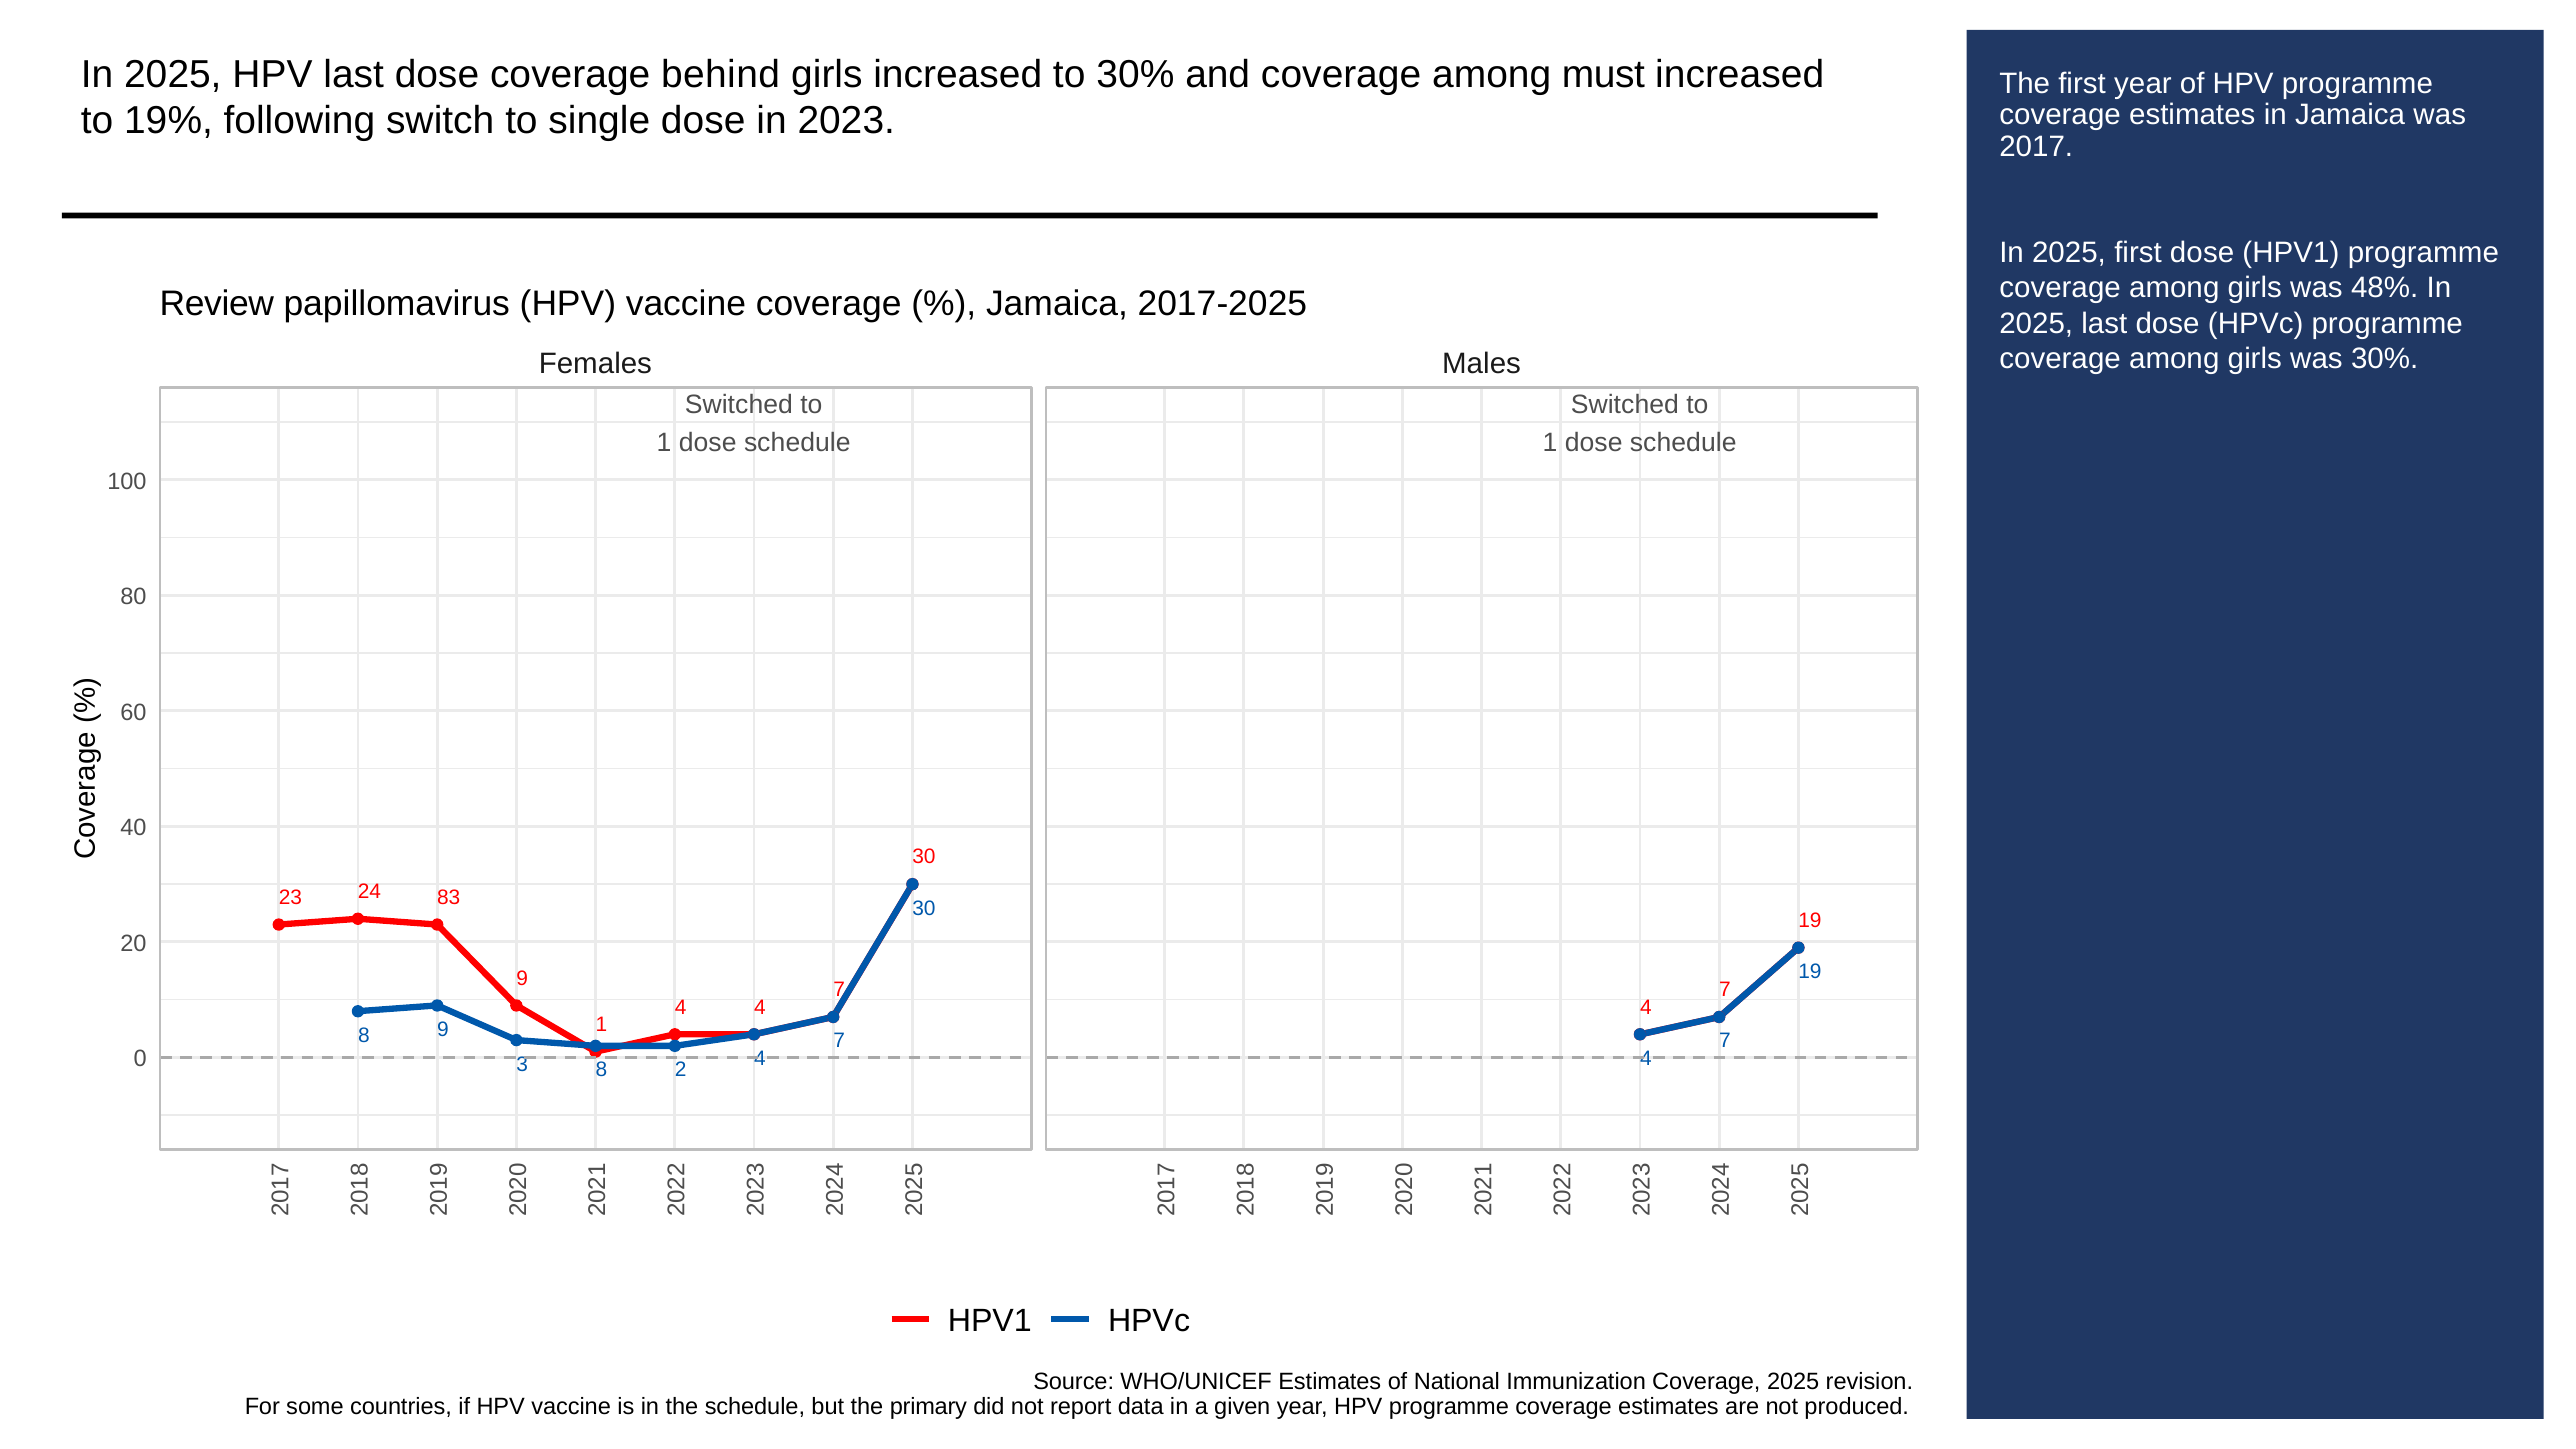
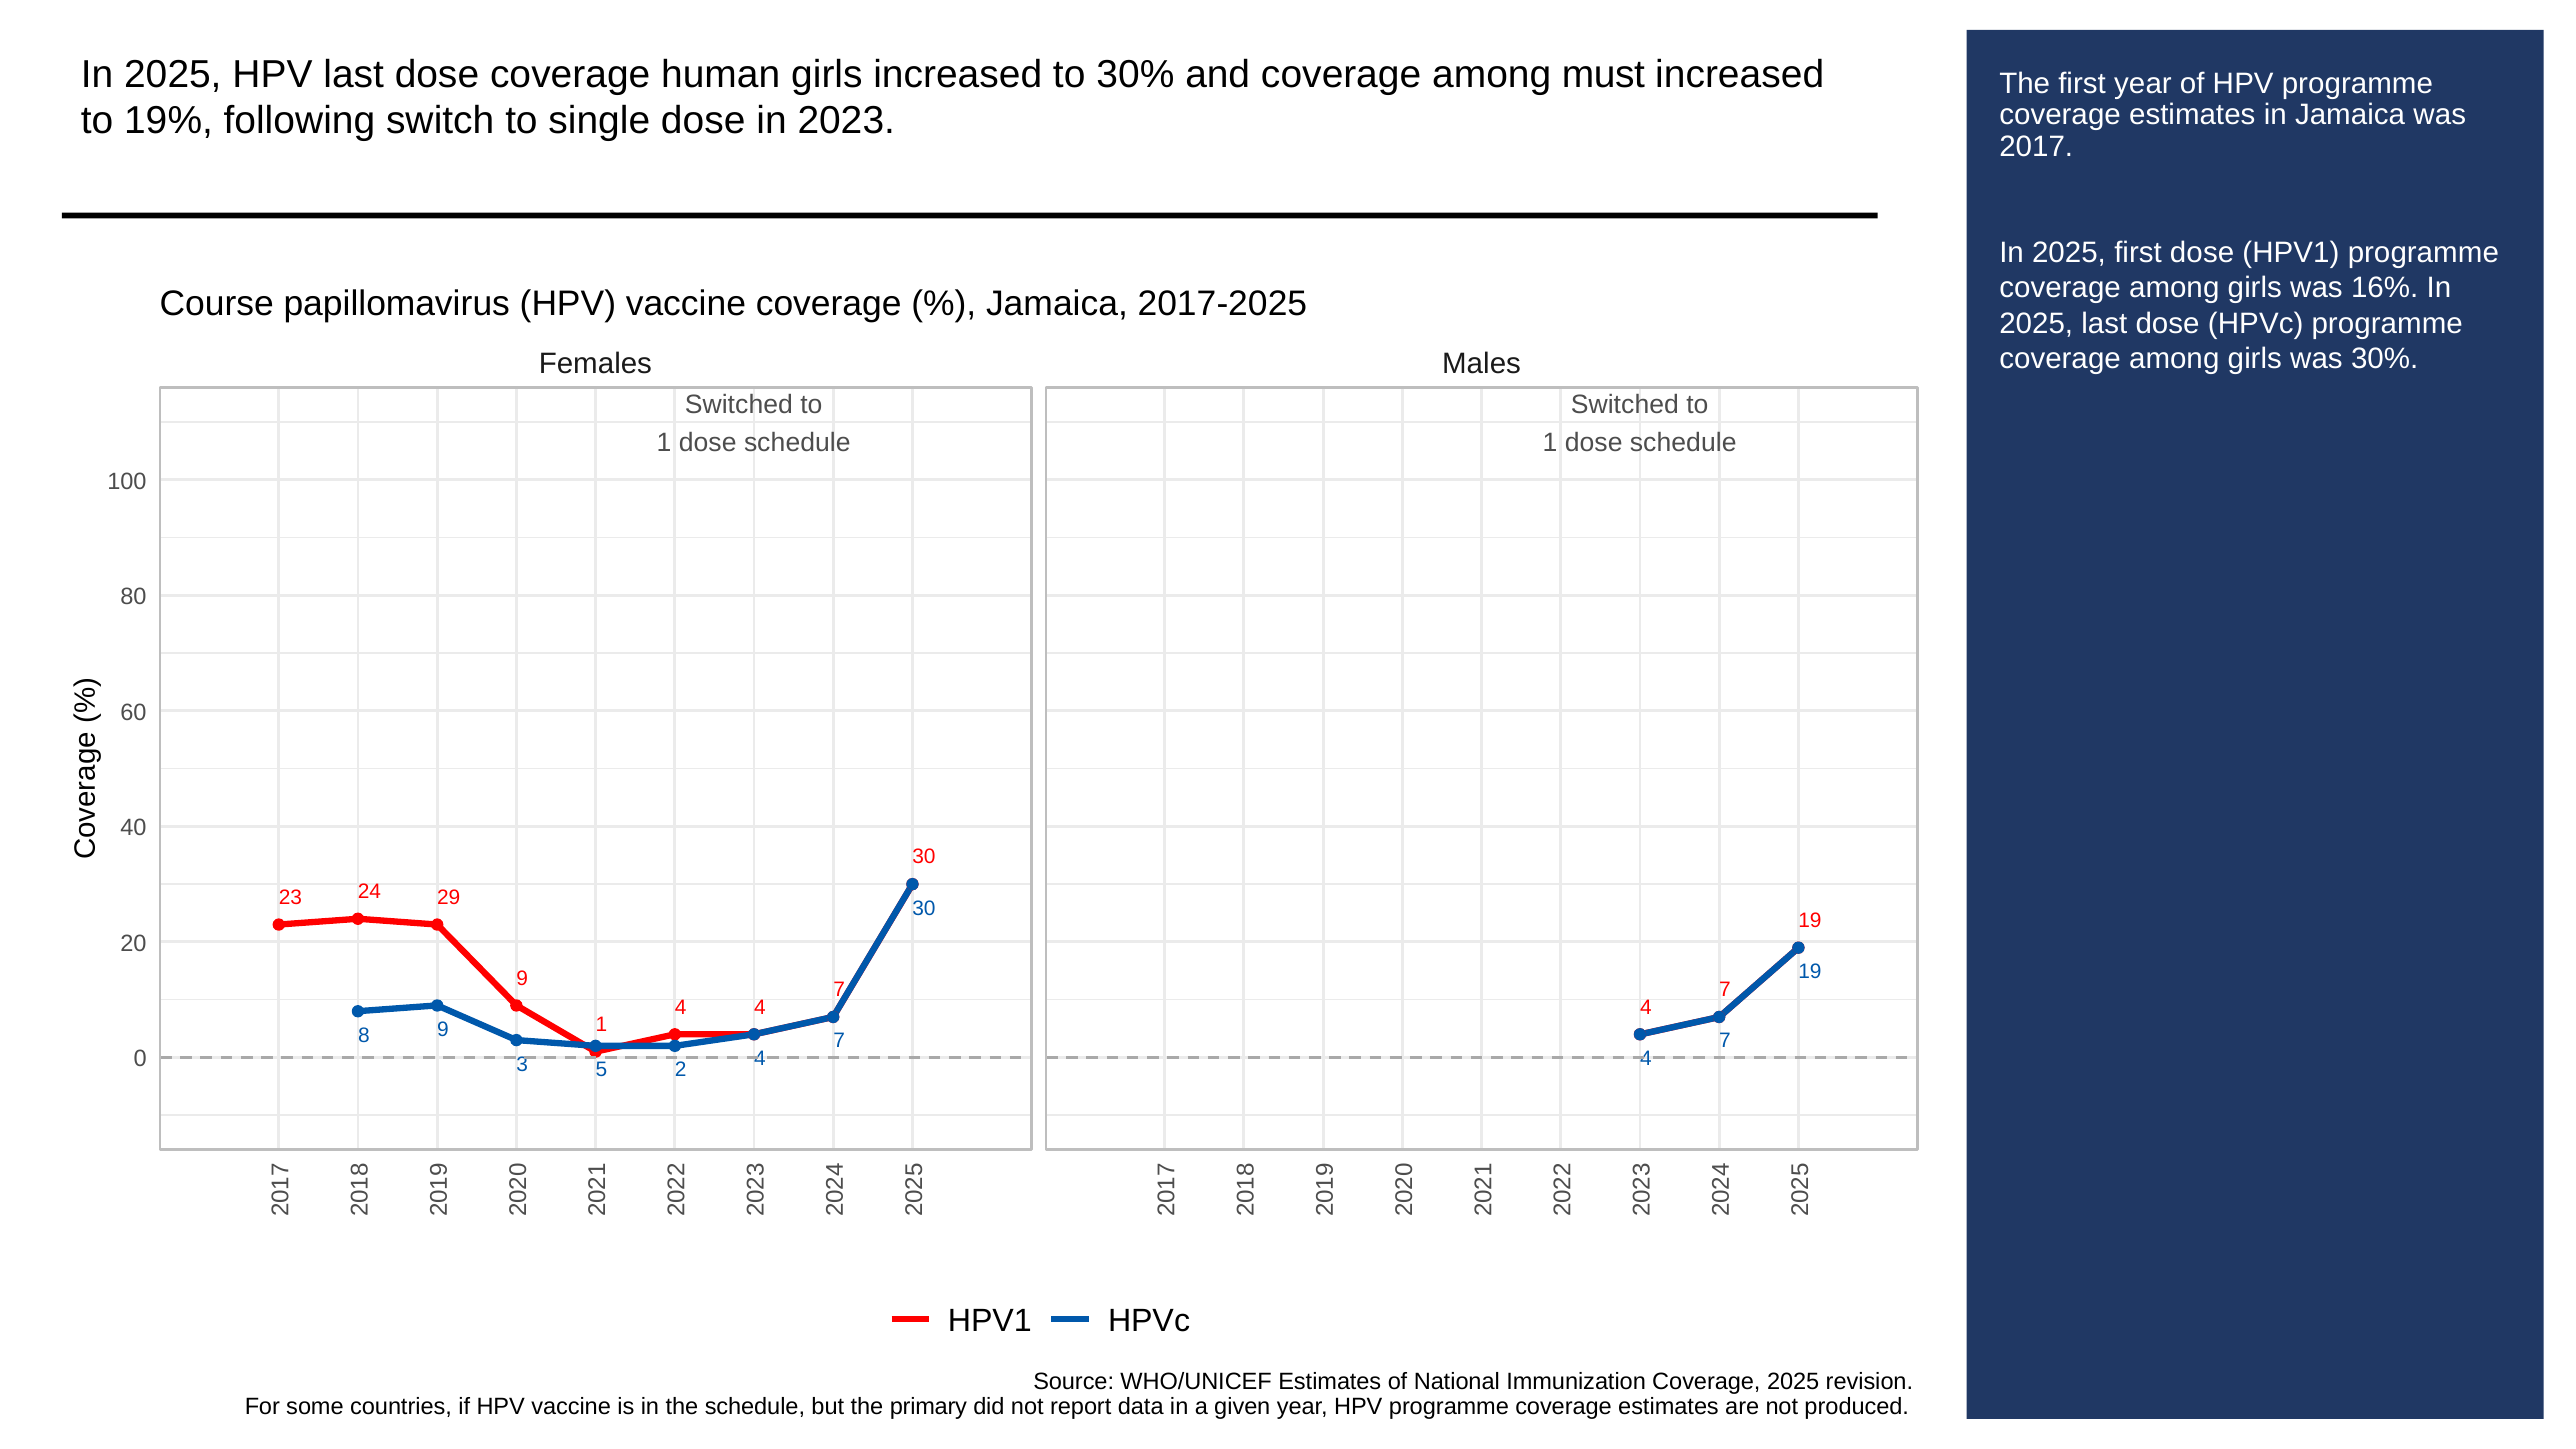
behind: behind -> human (721, 74)
48%: 48% -> 16% (2385, 288)
Review: Review -> Course (217, 304)
83: 83 -> 29 (449, 898)
3 8: 8 -> 5 (601, 1070)
